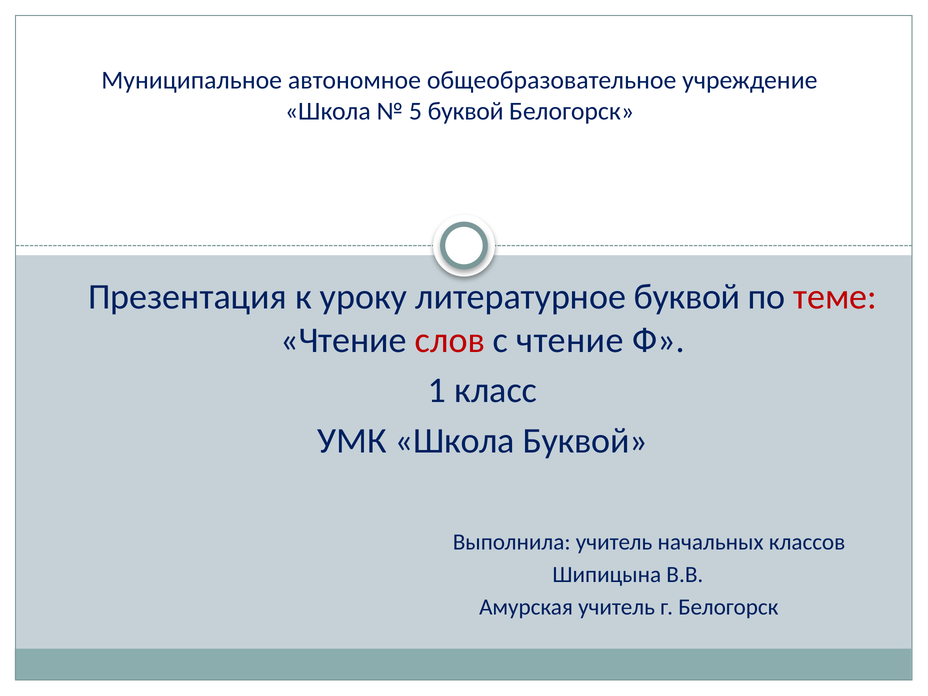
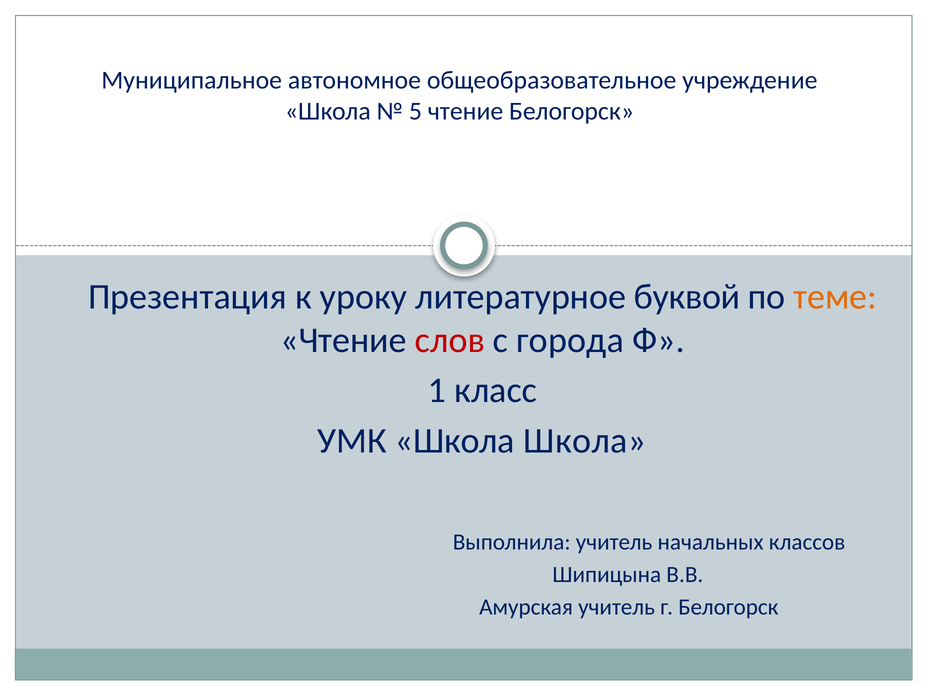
5 буквой: буквой -> чтение (466, 111)
теме colour: red -> orange (835, 297)
с чтение: чтение -> города (570, 340)
Школа Буквой: Буквой -> Школа (585, 441)
